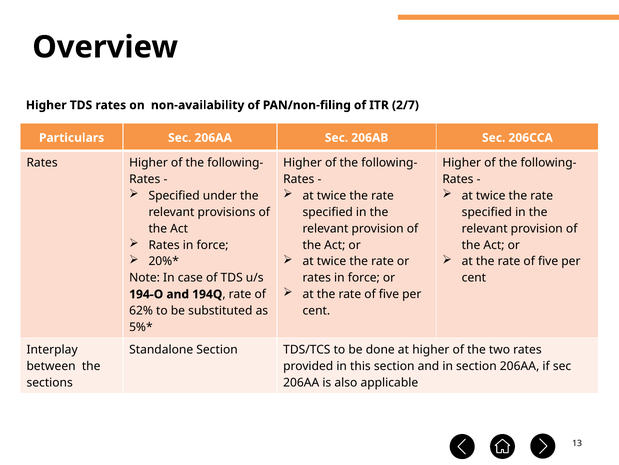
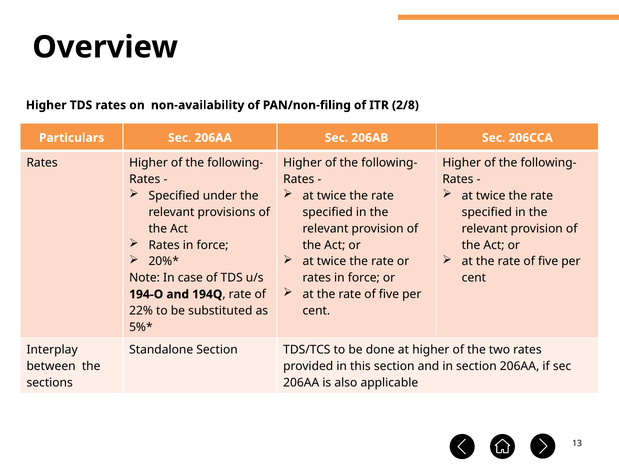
2/7: 2/7 -> 2/8 (405, 105)
62%: 62% -> 22% (141, 310)
